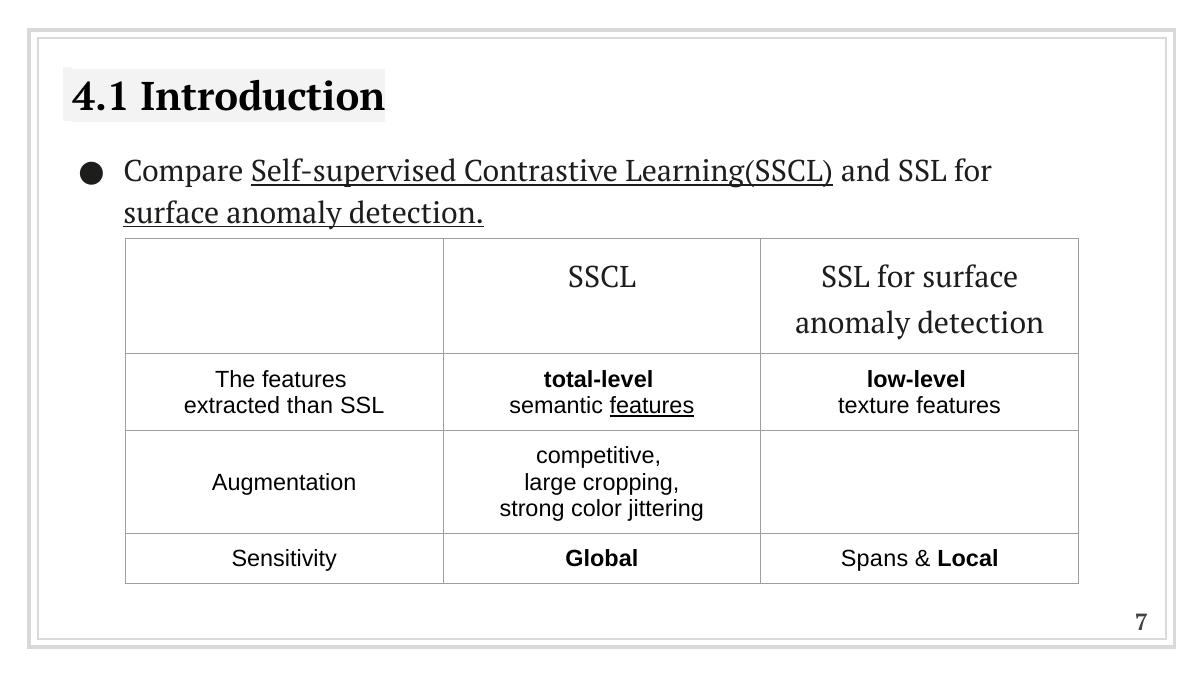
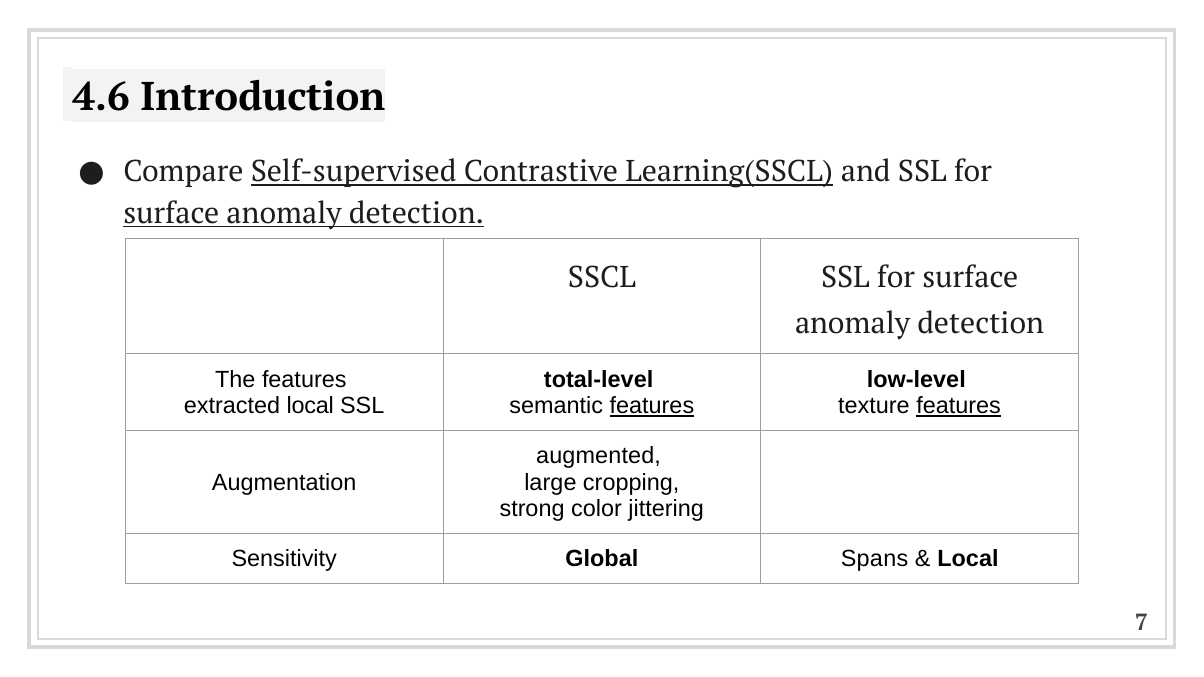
4.1: 4.1 -> 4.6 (101, 98)
extracted than: than -> local (310, 406)
features underline: none -> present (959, 406)
competitive: competitive -> augmented (599, 456)
